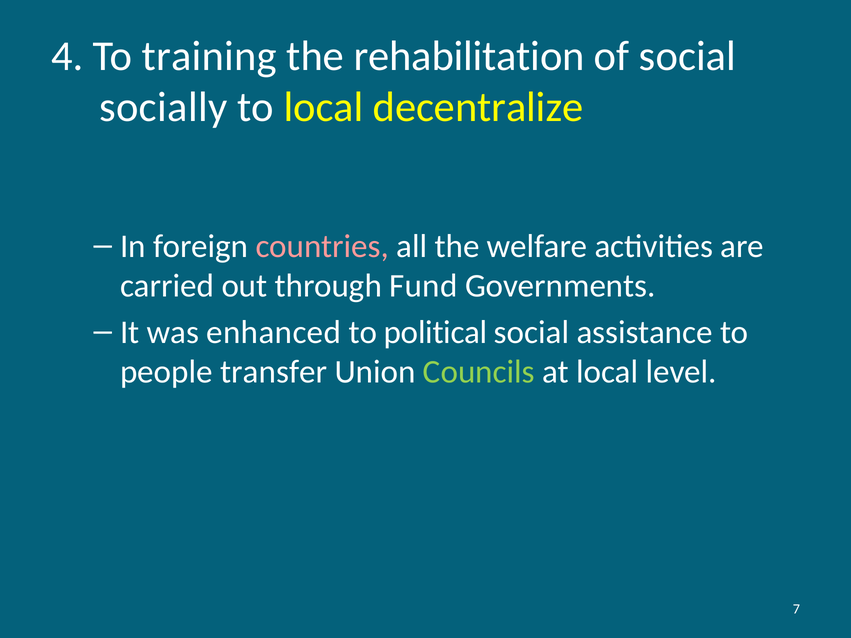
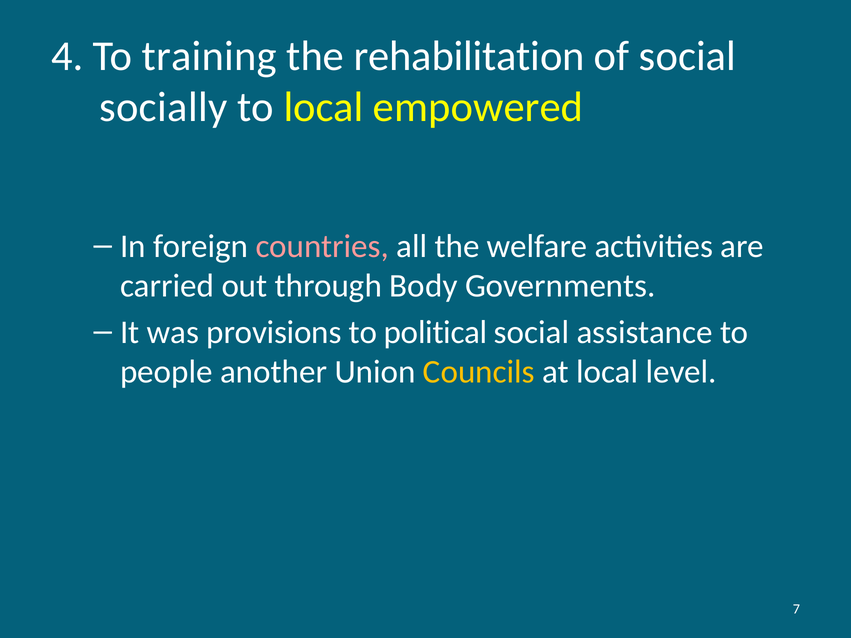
decentralize: decentralize -> empowered (478, 107)
Fund: Fund -> Body (423, 286)
enhanced: enhanced -> provisions (274, 332)
transfer: transfer -> another (274, 372)
Councils colour: light green -> yellow (479, 372)
